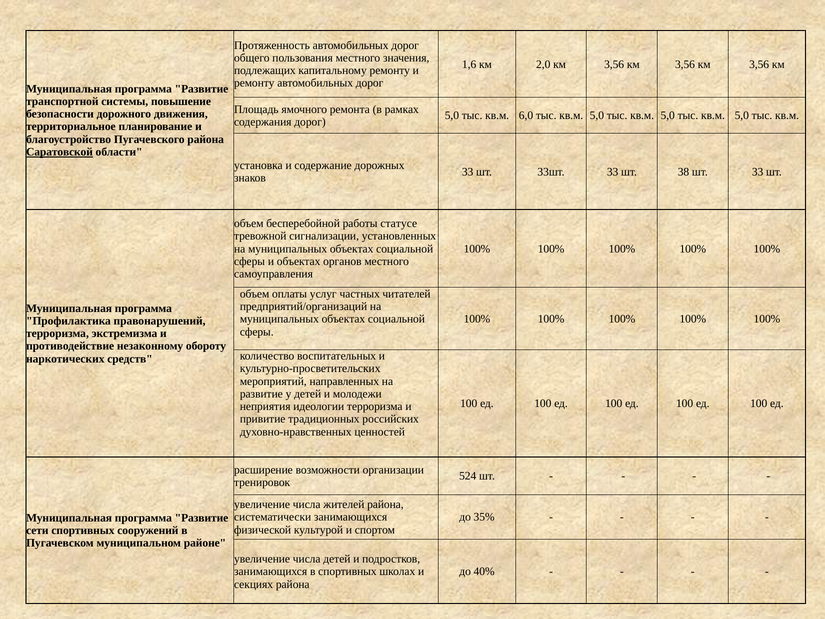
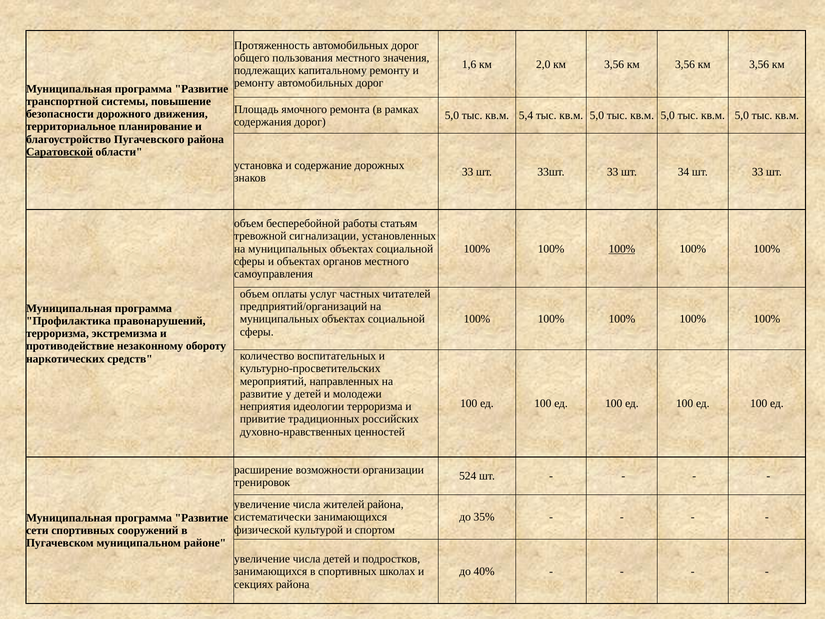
6,0: 6,0 -> 5,4 (526, 116)
38: 38 -> 34 (684, 172)
статусе: статусе -> статьям (399, 223)
100% underline: none -> present (622, 249)
